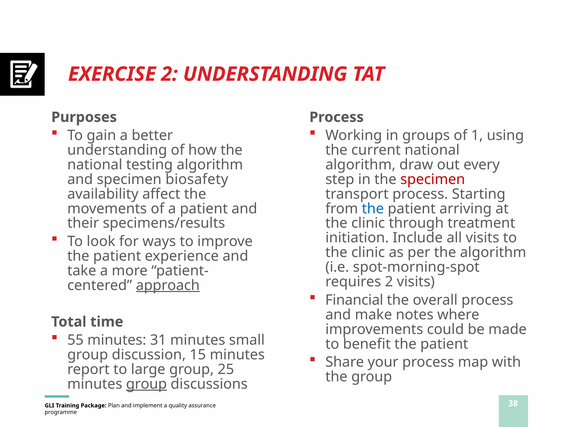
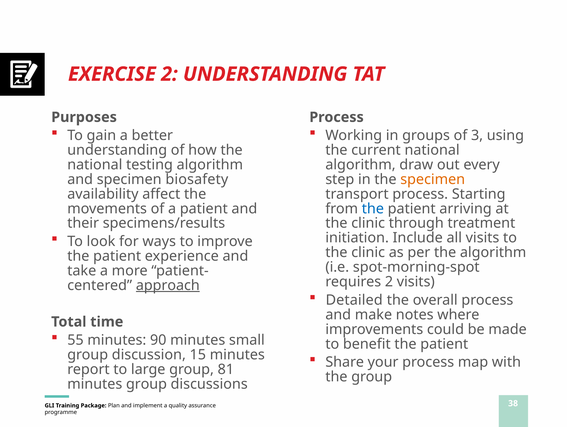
1: 1 -> 3 (477, 135)
specimen colour: red -> orange (433, 179)
Financial: Financial -> Detailed (354, 300)
31: 31 -> 90 (158, 340)
25: 25 -> 81 (226, 369)
group underline: present -> none (146, 384)
